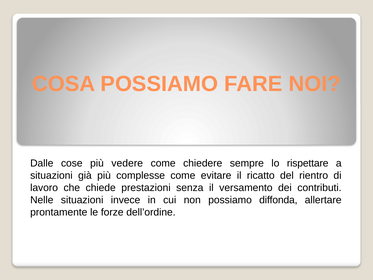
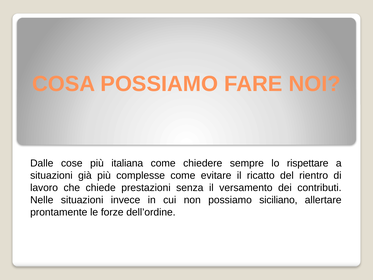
vedere: vedere -> italiana (127, 163)
diffonda: diffonda -> siciliano (278, 200)
